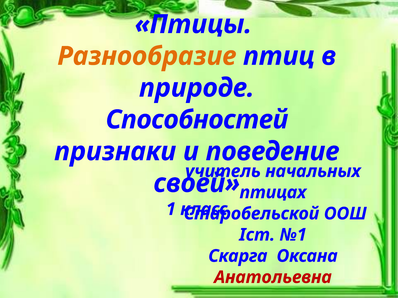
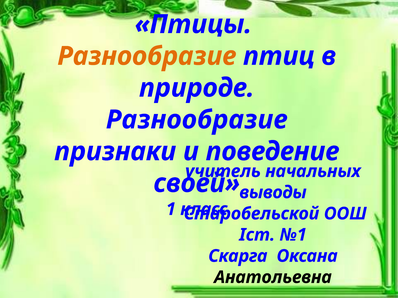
Способностей: Способностей -> Разнообразие (197, 120)
птицах: птицах -> выводы (273, 193)
Анатольевна colour: red -> black (273, 278)
